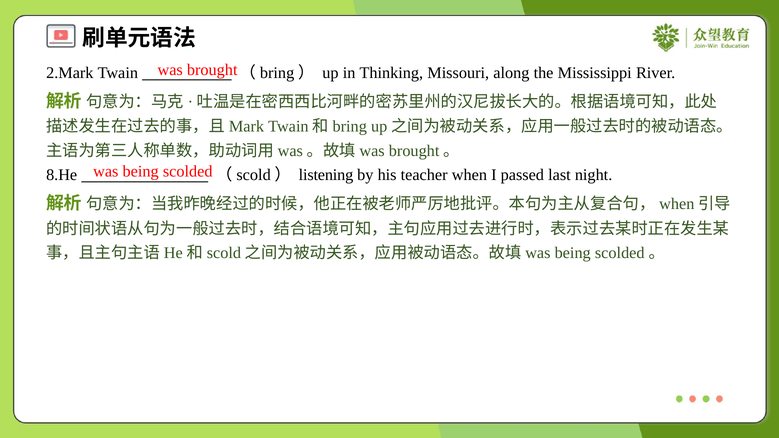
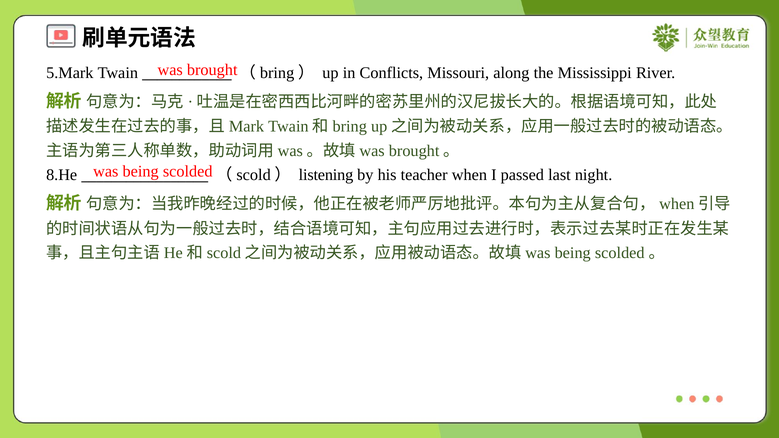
2.Mark: 2.Mark -> 5.Mark (70, 73)
Thinking: Thinking -> Conflicts (391, 73)
